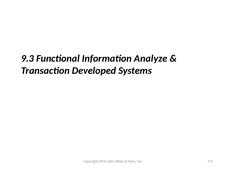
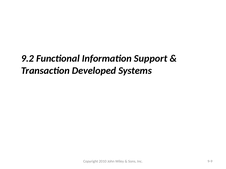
9.3: 9.3 -> 9.2 (27, 59)
Analyze: Analyze -> Support (151, 59)
